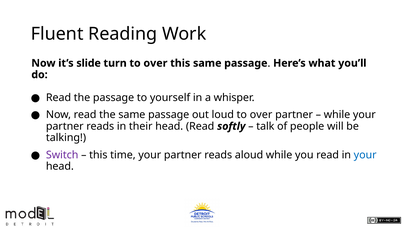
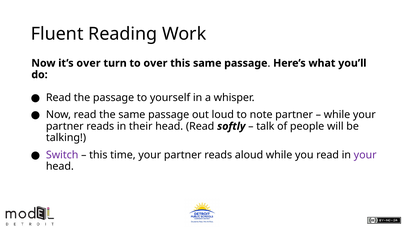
it’s slide: slide -> over (88, 63)
loud to over: over -> note (261, 115)
your colour: blue -> purple (365, 155)
